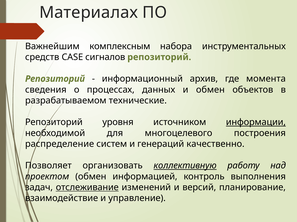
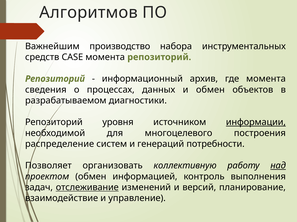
Материалах: Материалах -> Алгоритмов (89, 13)
комплексным: комплексным -> производство (120, 46)
CASE сигналов: сигналов -> момента (105, 57)
технические: технические -> диагностики (138, 101)
качественно: качественно -> потребности (216, 144)
коллективную underline: present -> none (185, 166)
над underline: none -> present (278, 166)
